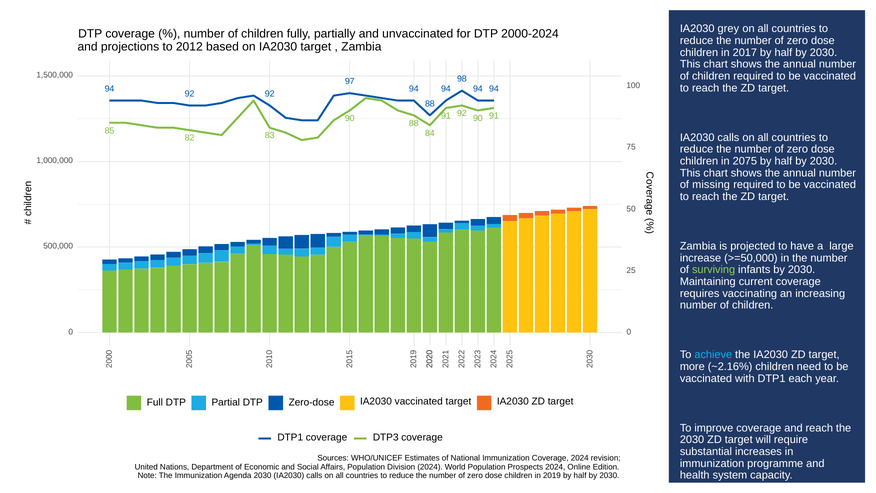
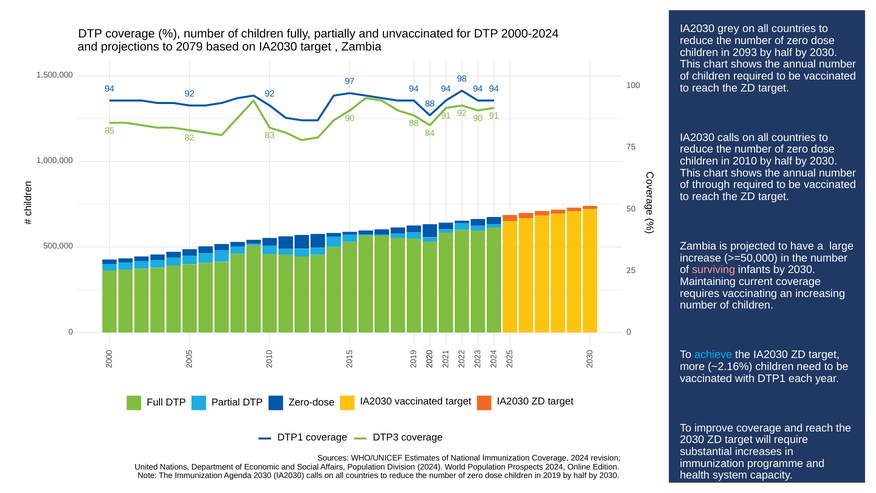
2012: 2012 -> 2079 (189, 47)
2017: 2017 -> 2093 (745, 52)
2075: 2075 -> 2010 (745, 161)
missing: missing -> through (711, 185)
surviving colour: light green -> pink (714, 270)
